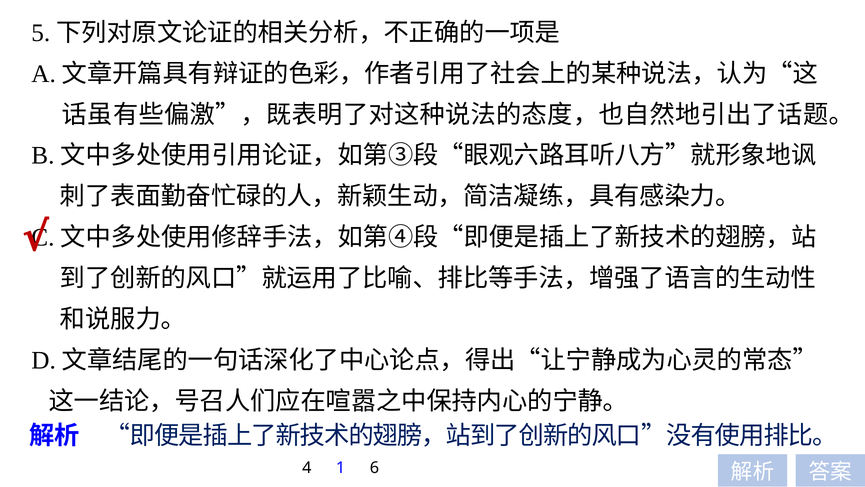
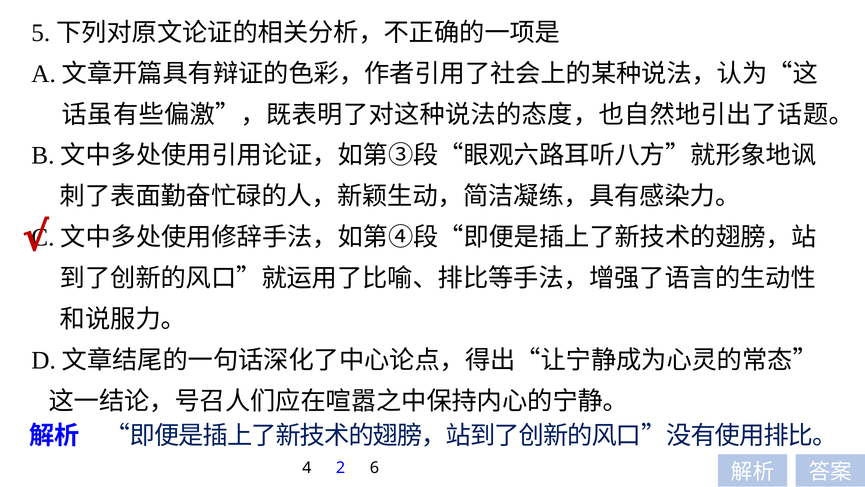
1: 1 -> 2 (341, 468)
